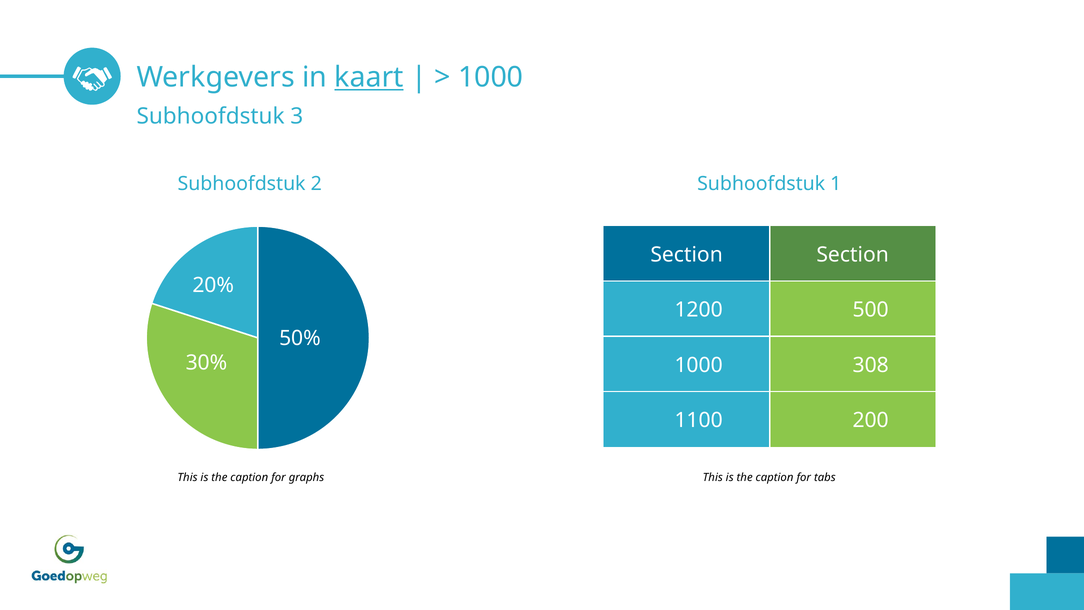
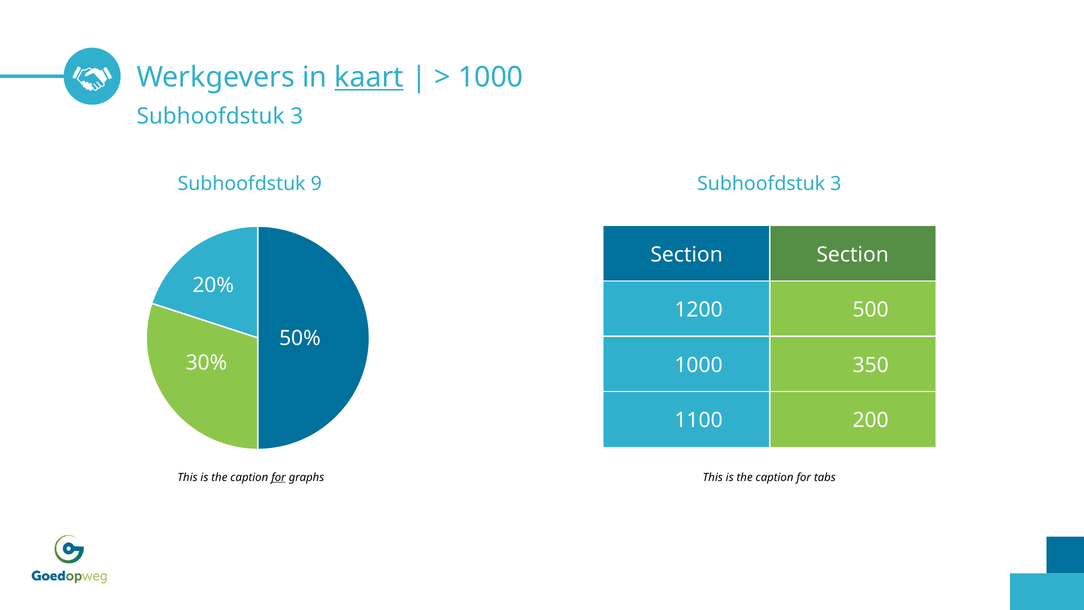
2: 2 -> 9 (316, 184)
1: 1 -> 3 (836, 184)
308: 308 -> 350 (871, 365)
for underline: none -> present (278, 477)
